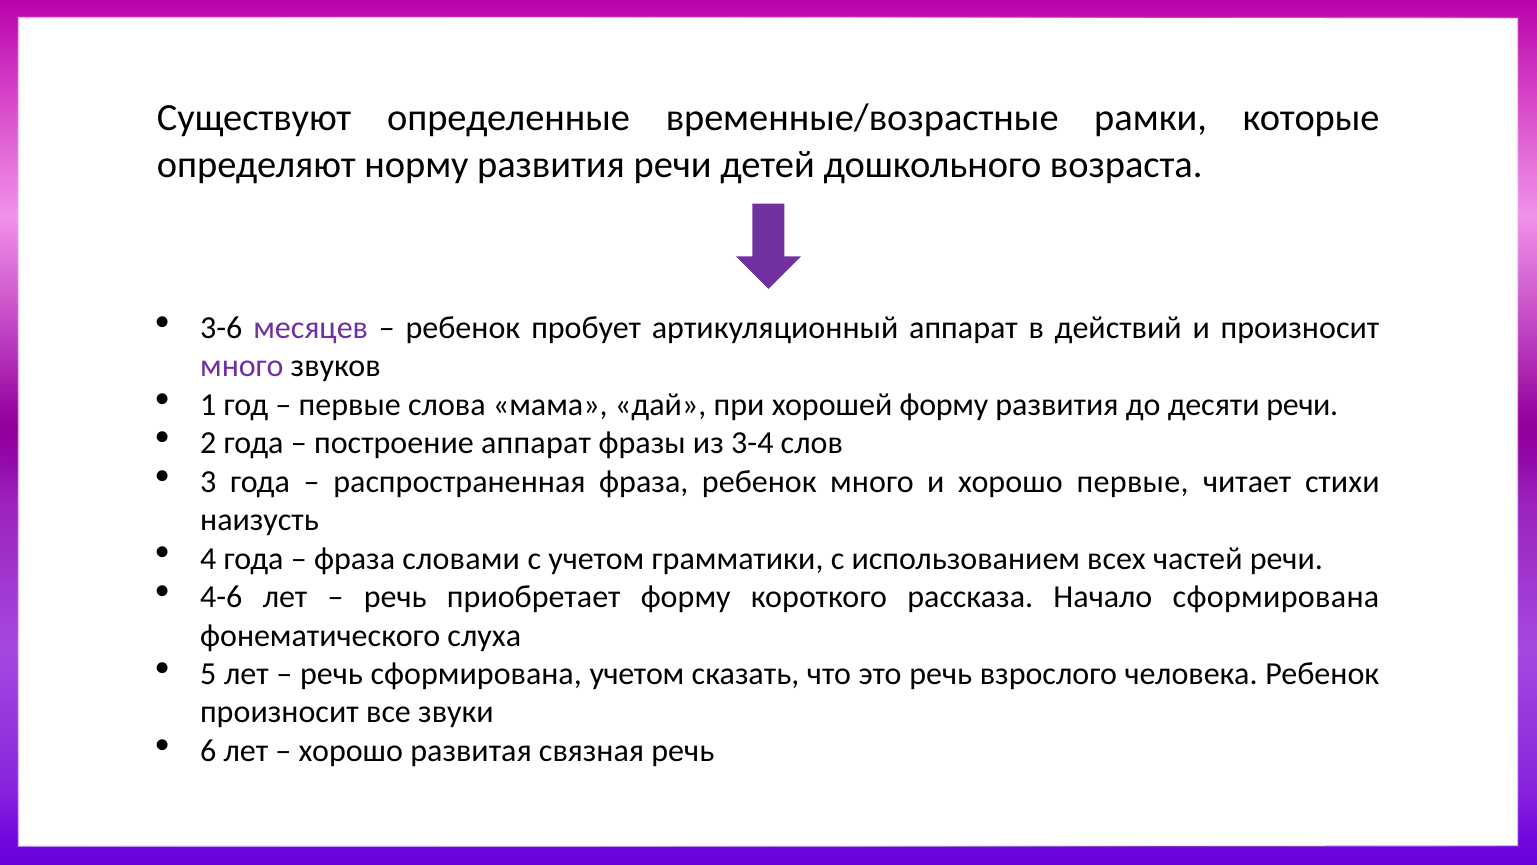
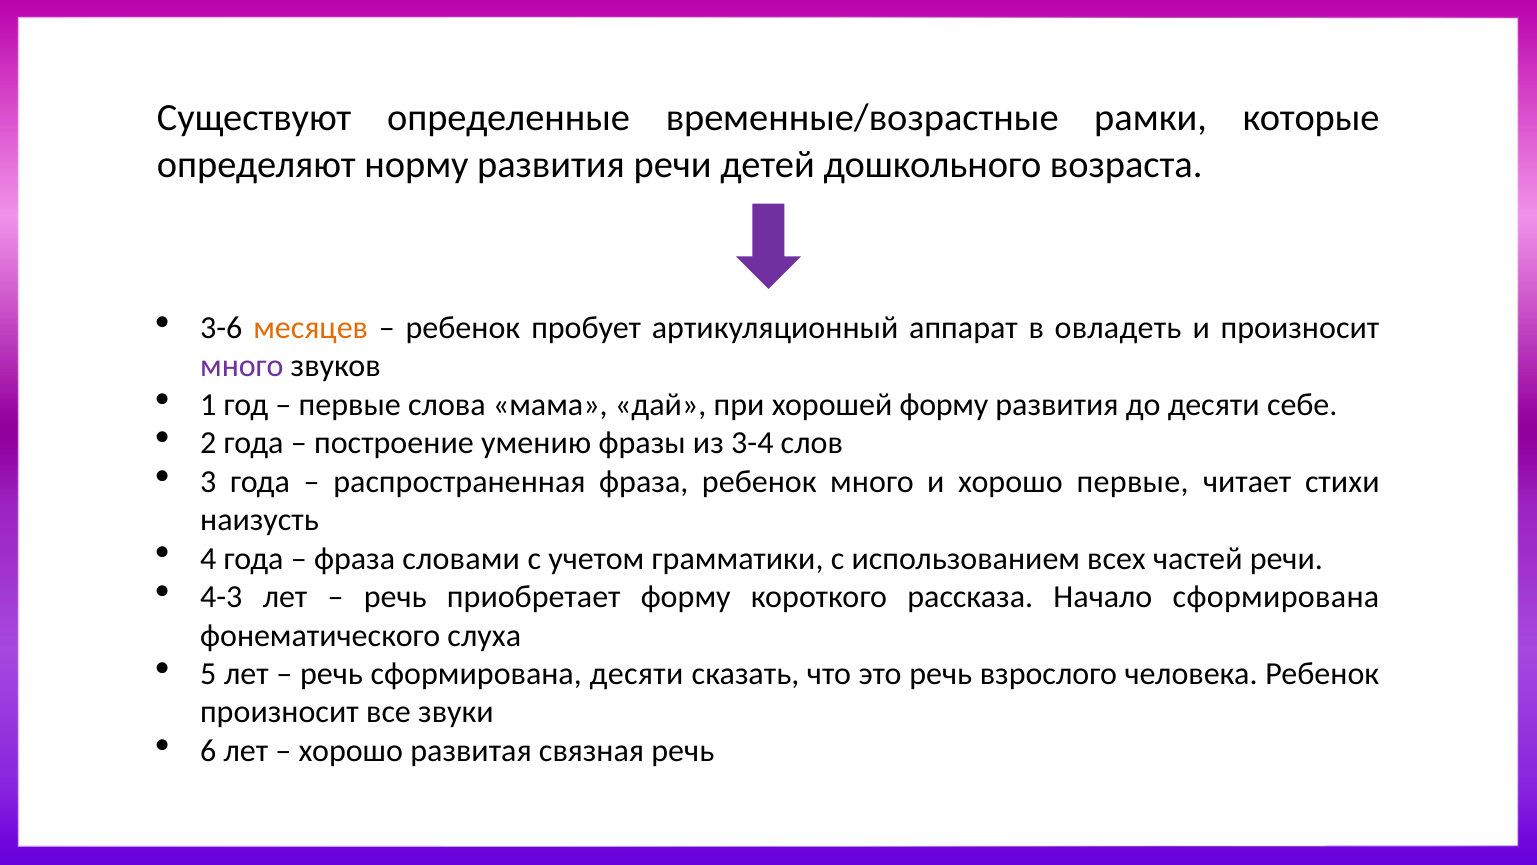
месяцев colour: purple -> orange (311, 328)
действий: действий -> овладеть (1118, 328)
десяти речи: речи -> себе (1302, 405)
построение аппарат: аппарат -> умению (536, 443)
4-6: 4-6 -> 4-3 (221, 597)
сформирована учетом: учетом -> десяти (637, 674)
